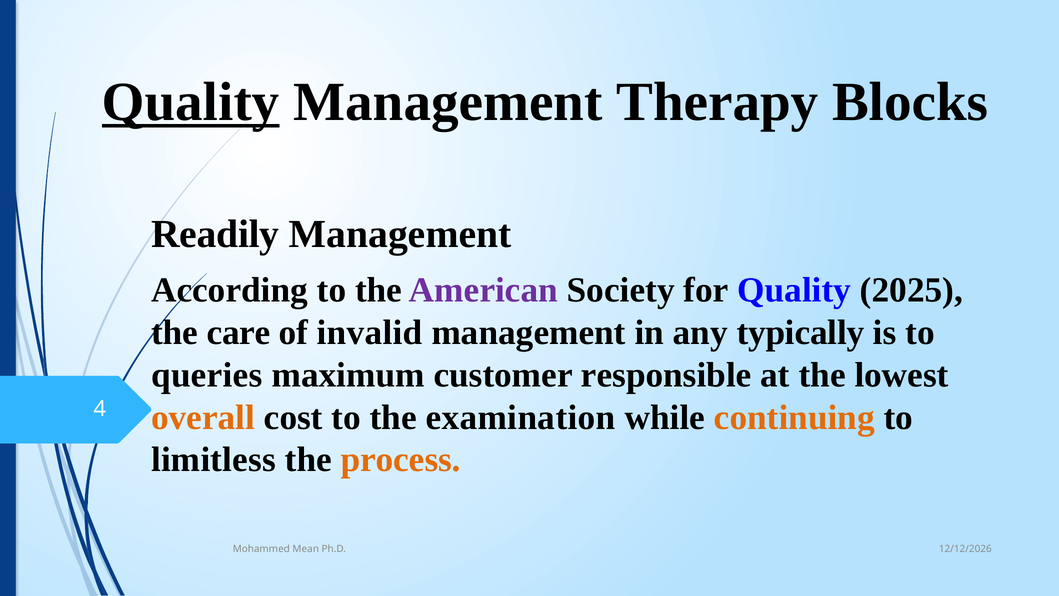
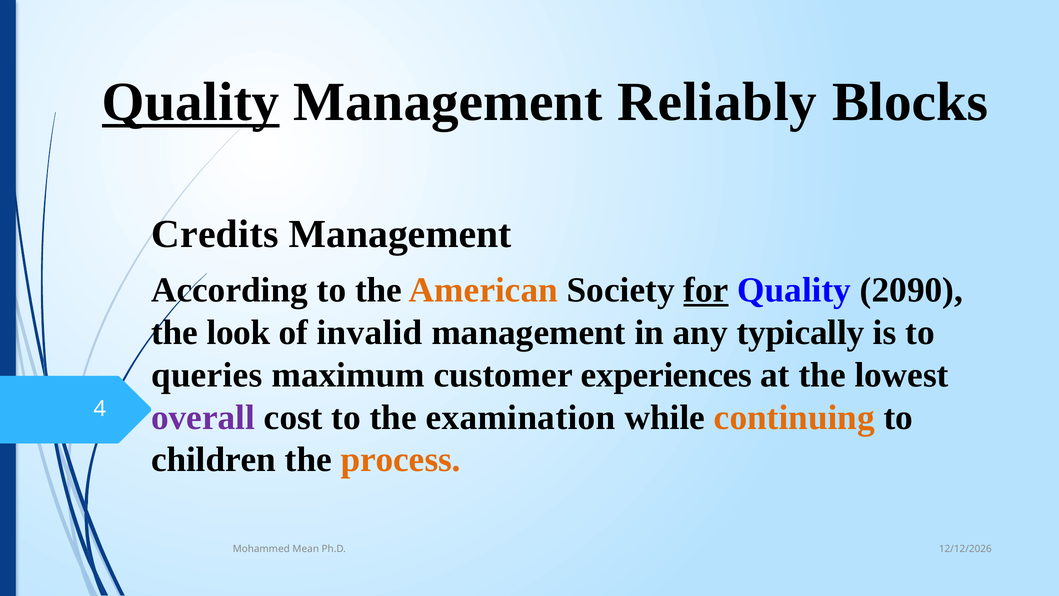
Therapy: Therapy -> Reliably (717, 102)
Readily: Readily -> Credits (215, 234)
American colour: purple -> orange (483, 290)
for underline: none -> present (706, 290)
2025: 2025 -> 2090 (911, 290)
care: care -> look (238, 332)
responsible: responsible -> experiences (666, 375)
overall colour: orange -> purple (203, 417)
limitless: limitless -> children (214, 460)
